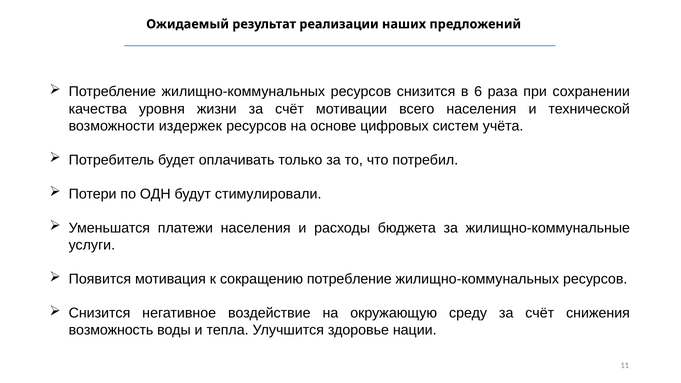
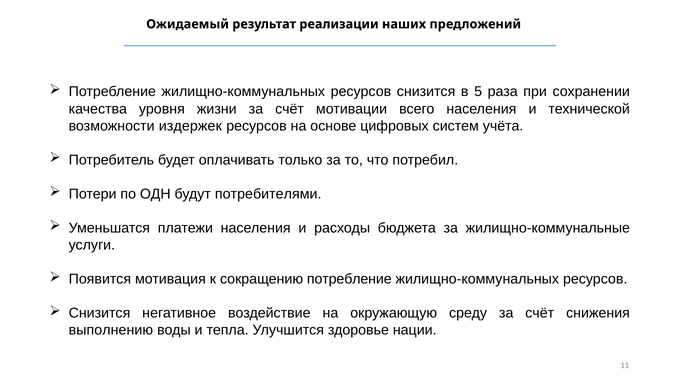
6: 6 -> 5 (478, 92)
стимулировали: стимулировали -> потребителями (268, 194)
возможность: возможность -> выполнению (111, 330)
